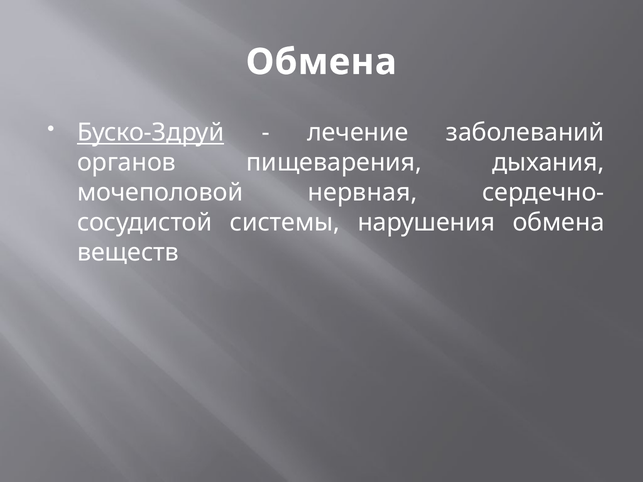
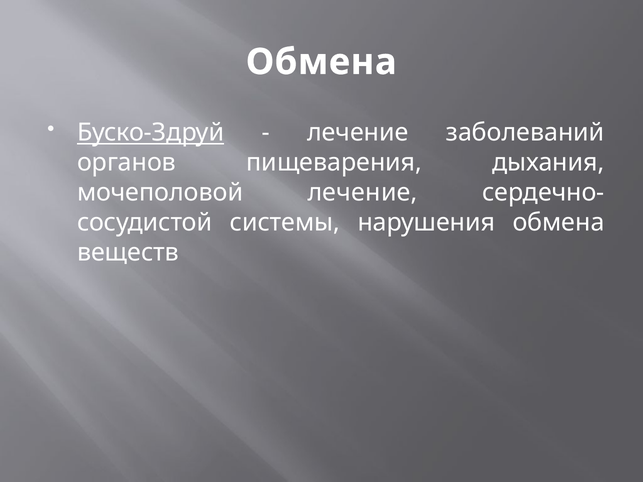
мочеполовой нервная: нервная -> лечение (363, 192)
